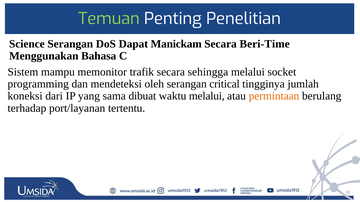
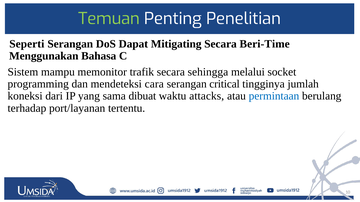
Science: Science -> Seperti (27, 44)
Manickam: Manickam -> Mitigating (176, 44)
oleh: oleh -> cara (154, 84)
waktu melalui: melalui -> attacks (207, 96)
permintaan colour: orange -> blue (274, 96)
